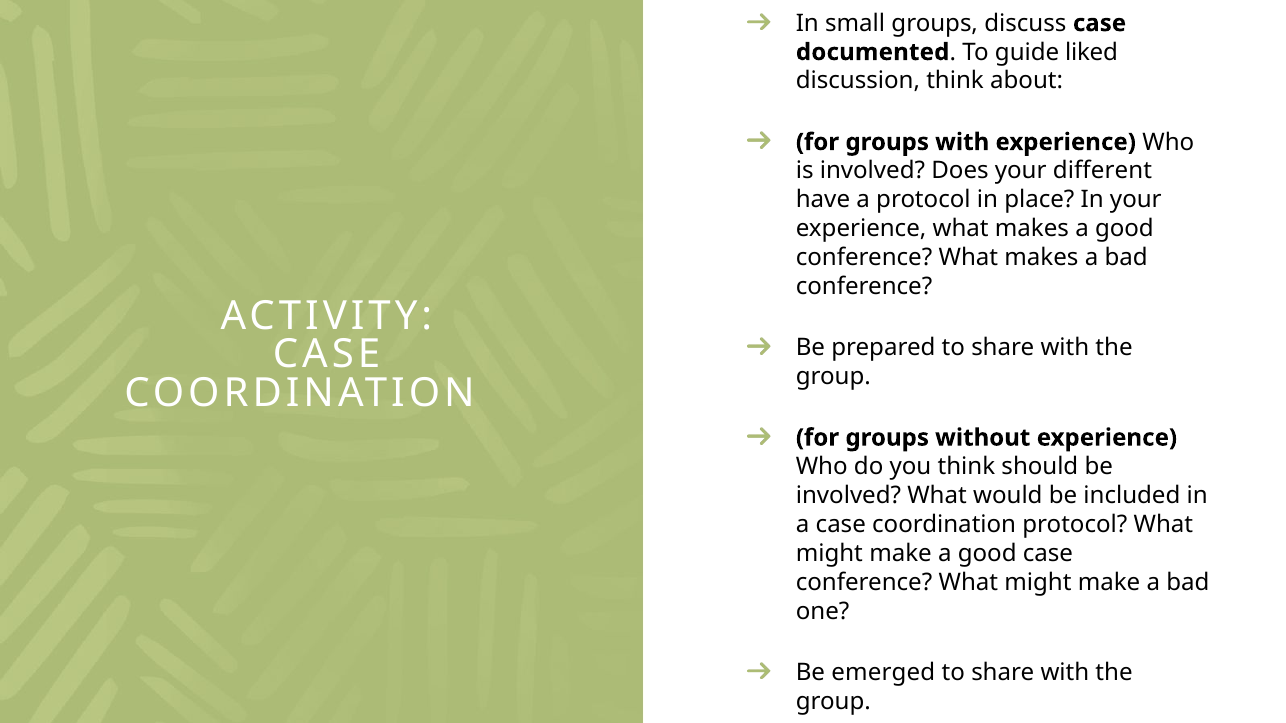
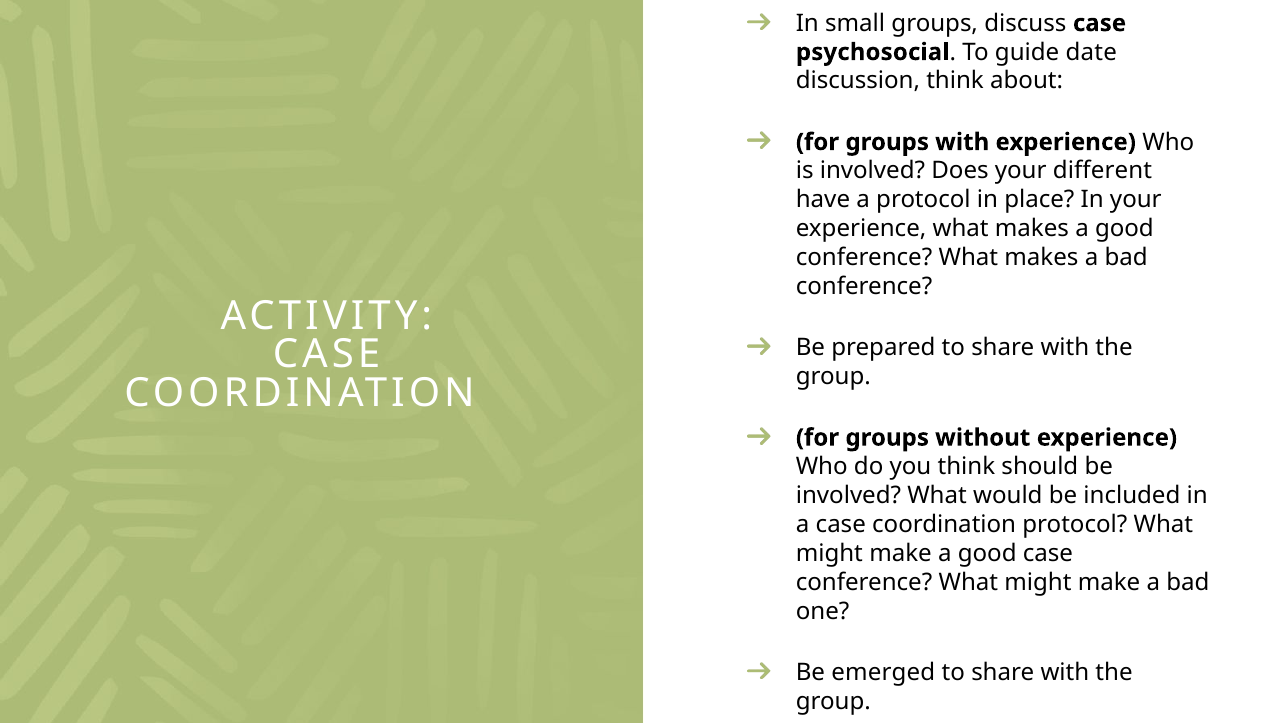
documented: documented -> psychosocial (873, 52)
liked: liked -> date (1091, 52)
